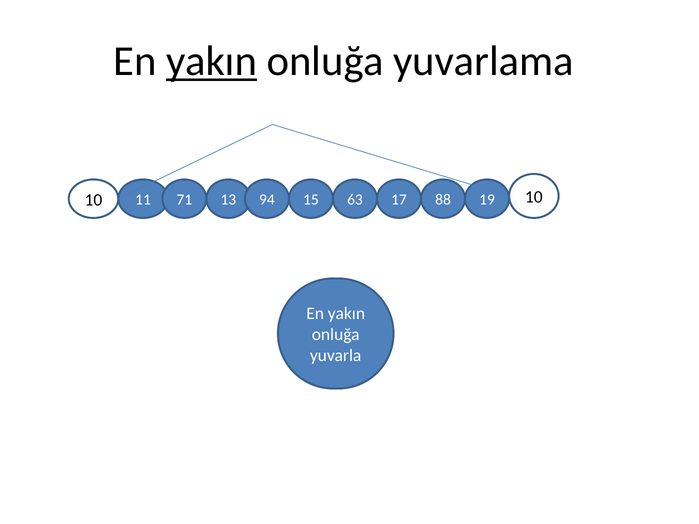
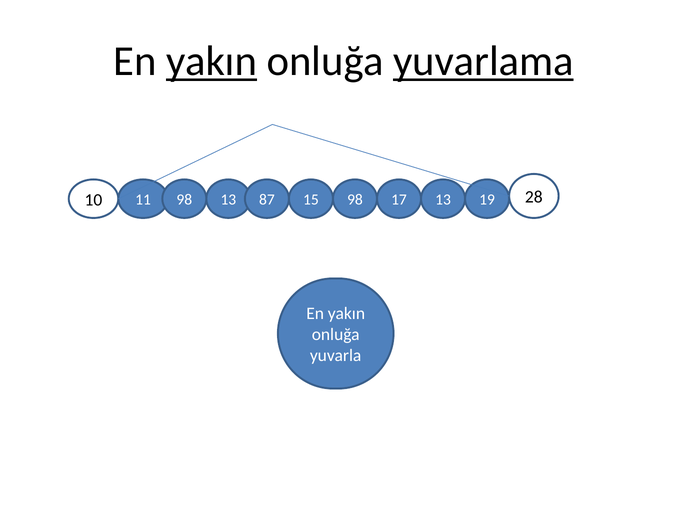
yuvarlama underline: none -> present (483, 61)
10 10: 10 -> 28 (534, 197)
11 71: 71 -> 98 (184, 200)
94: 94 -> 87 (267, 200)
15 63: 63 -> 98 (355, 200)
17 88: 88 -> 13 (443, 200)
